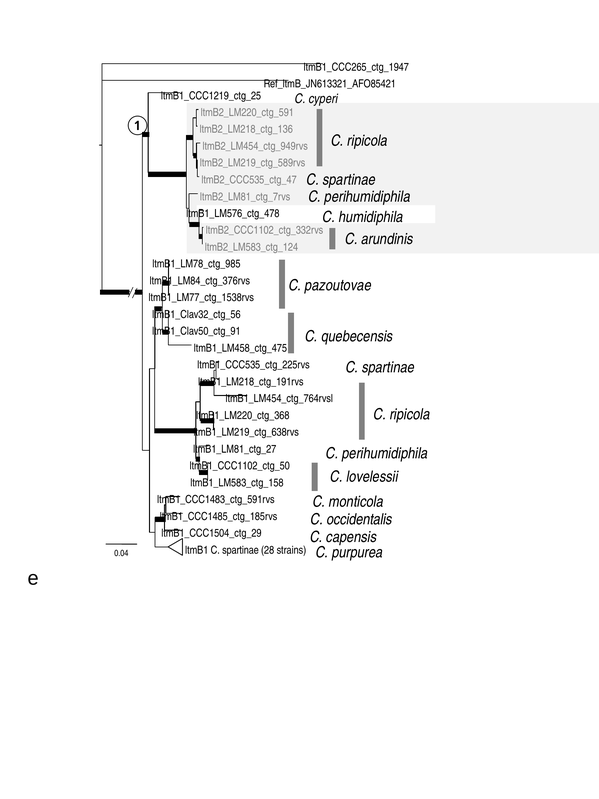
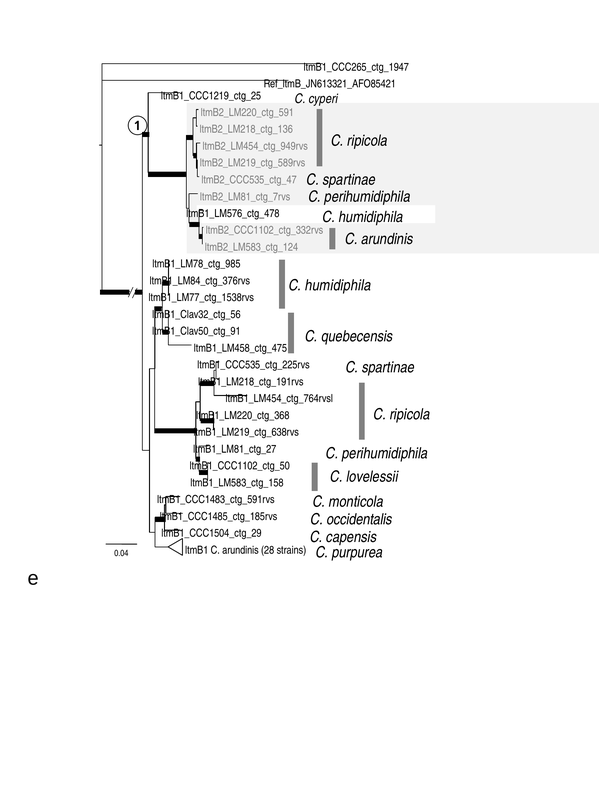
pazoutovae: pazoutovae -> humidiphila (338, 285)
ltmB1 C spartinae: spartinae -> arundinis (240, 550)
